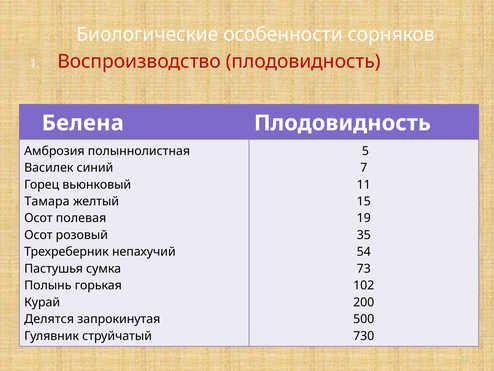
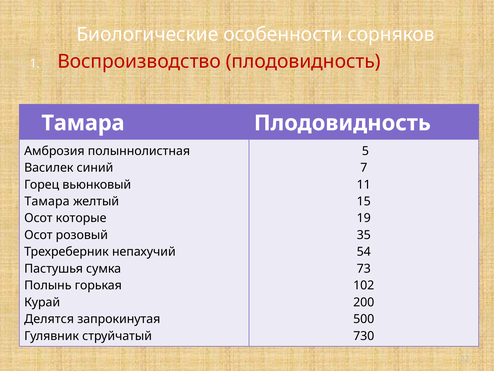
Белена: Белена -> Тамара (83, 123)
полевая: полевая -> которые (81, 218)
